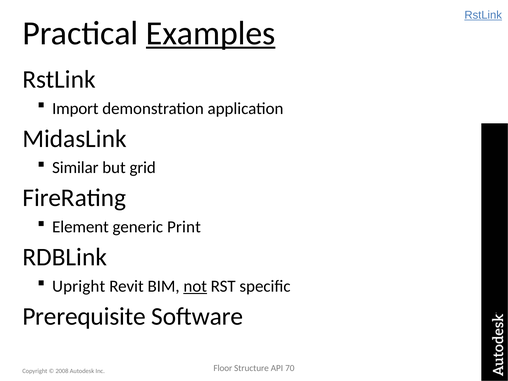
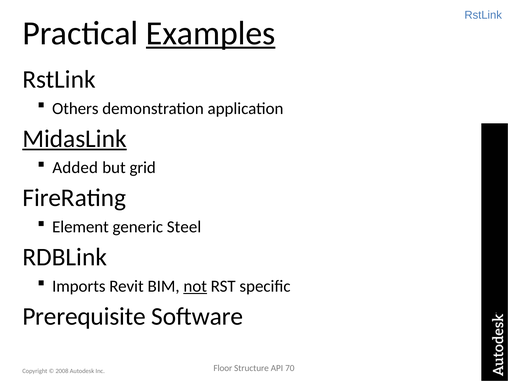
RstLink underline: present -> none (483, 15)
Import: Import -> Others (75, 108)
MidasLink underline: none -> present (75, 139)
Similar: Similar -> Added (75, 168)
Print: Print -> Steel (184, 227)
Upright: Upright -> Imports (79, 286)
